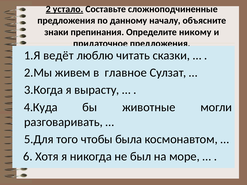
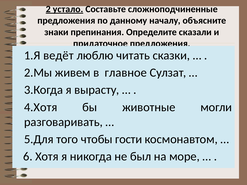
никому: никому -> сказали (195, 32)
4.Куда: 4.Куда -> 4.Хотя (41, 107)
была: была -> гости (129, 139)
